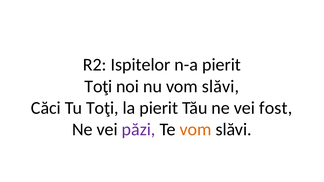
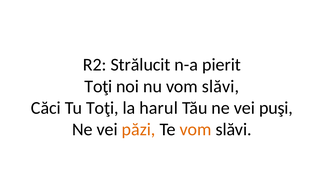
Ispitelor: Ispitelor -> Strălucit (141, 65)
la pierit: pierit -> harul (159, 108)
fost: fost -> puşi (276, 108)
păzi colour: purple -> orange (139, 130)
